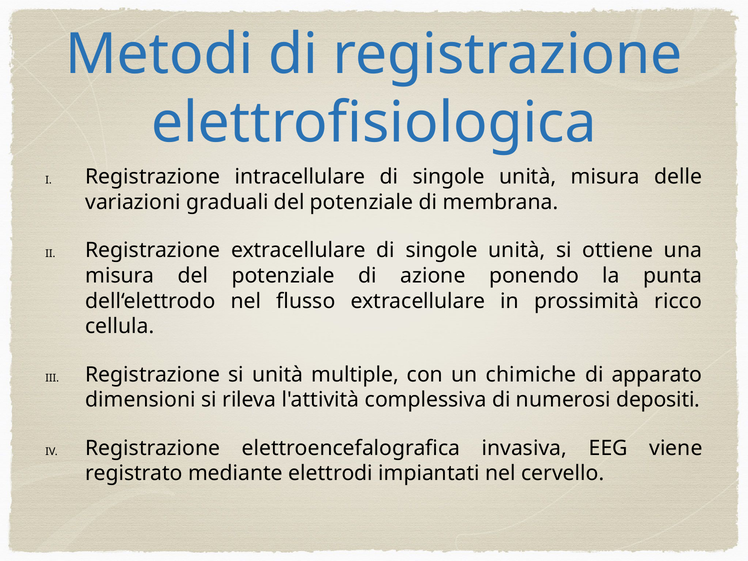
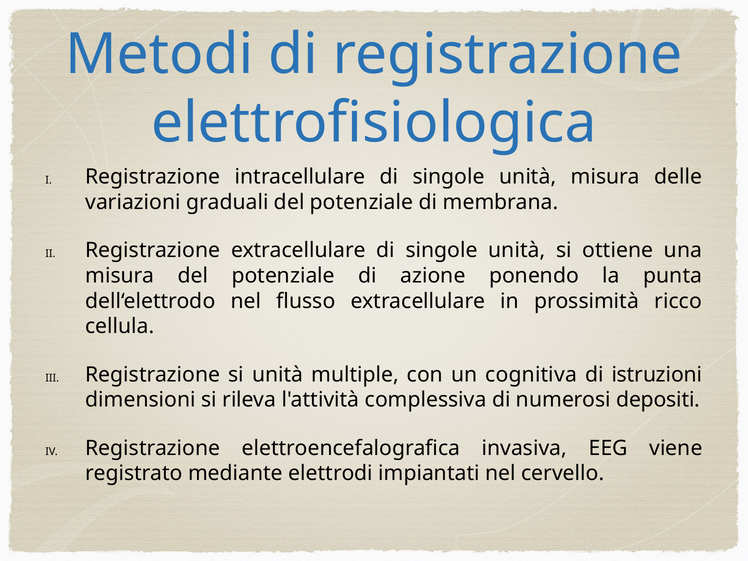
chimiche: chimiche -> cognitiva (531, 375)
apparato: apparato -> istruzioni (657, 375)
